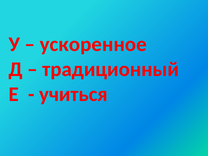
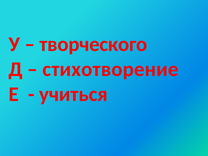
ускоренное: ускоренное -> творческого (93, 44)
традиционный: традиционный -> стихотворение (110, 69)
